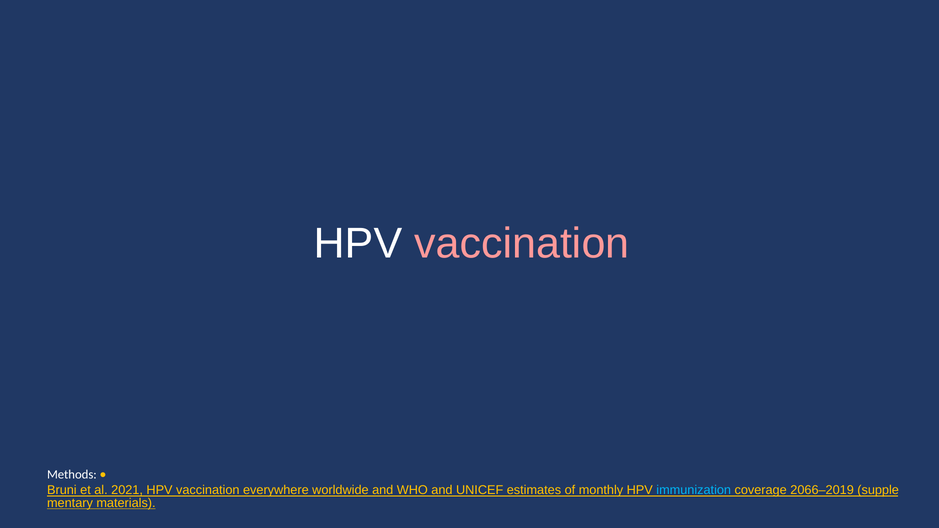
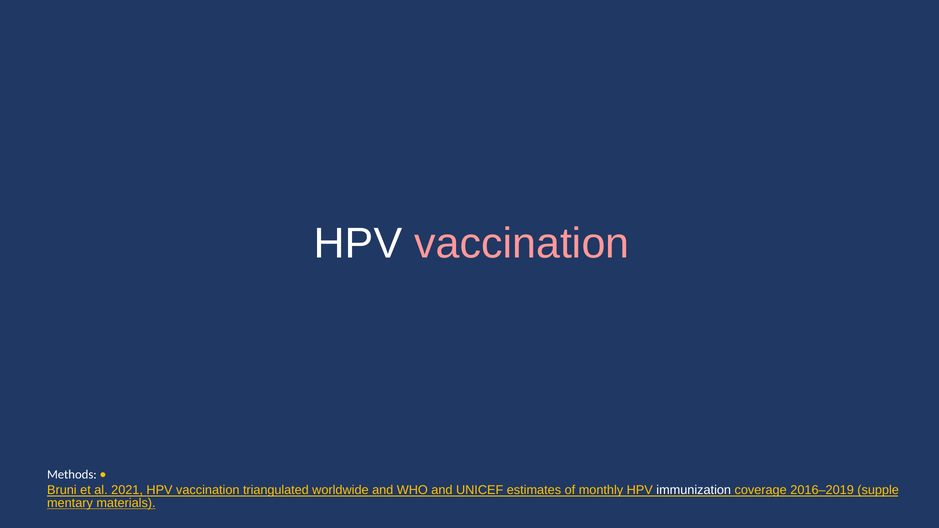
everywhere: everywhere -> triangulated (276, 490)
immunization colour: light blue -> white (694, 490)
2066–2019: 2066–2019 -> 2016–2019 (822, 490)
